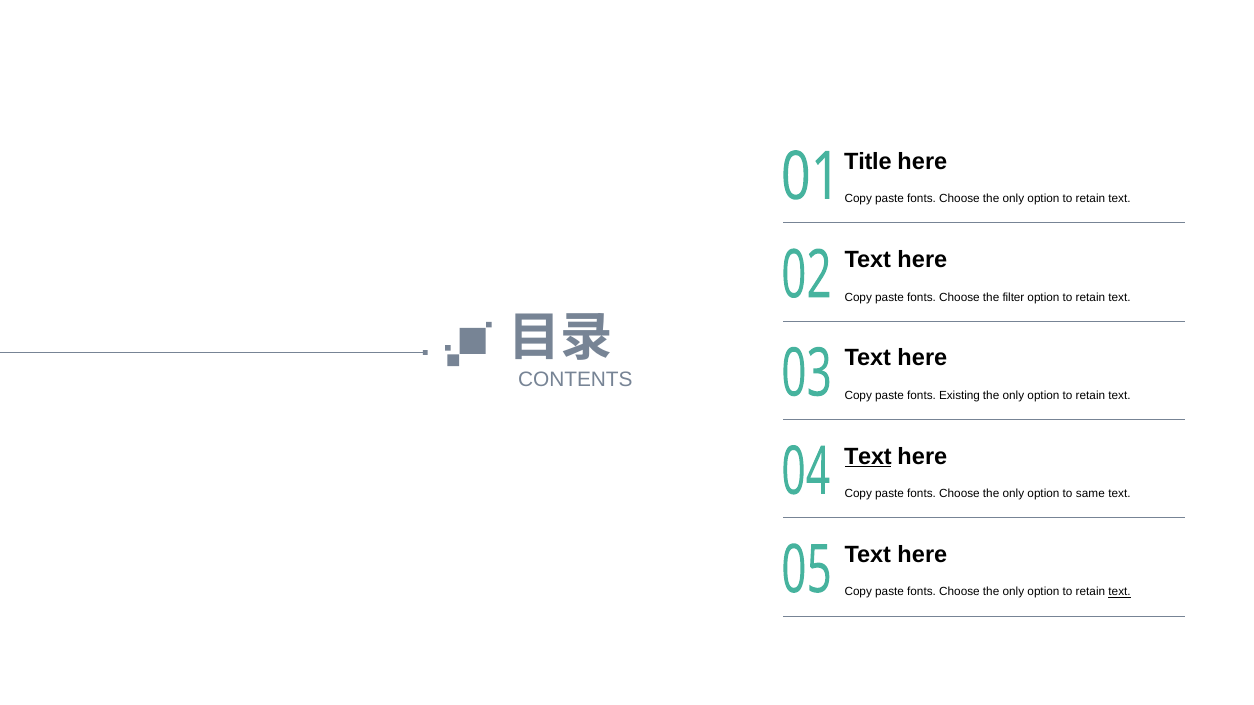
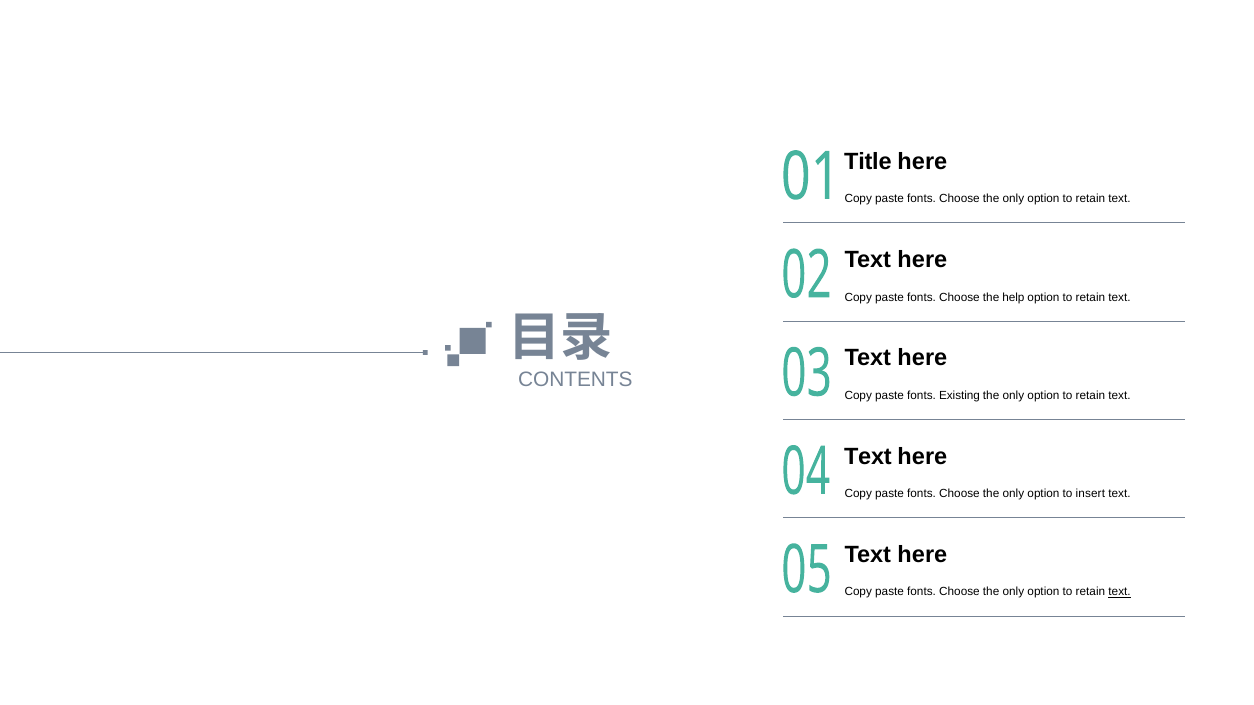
filter: filter -> help (1013, 297)
Text underline: present -> none (868, 457)
same: same -> insert (1090, 494)
